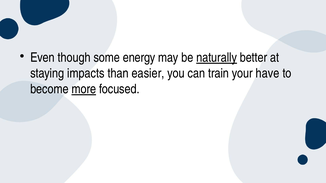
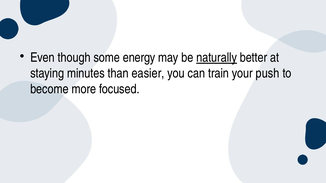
impacts: impacts -> minutes (86, 74)
have: have -> push (268, 74)
more underline: present -> none (84, 89)
